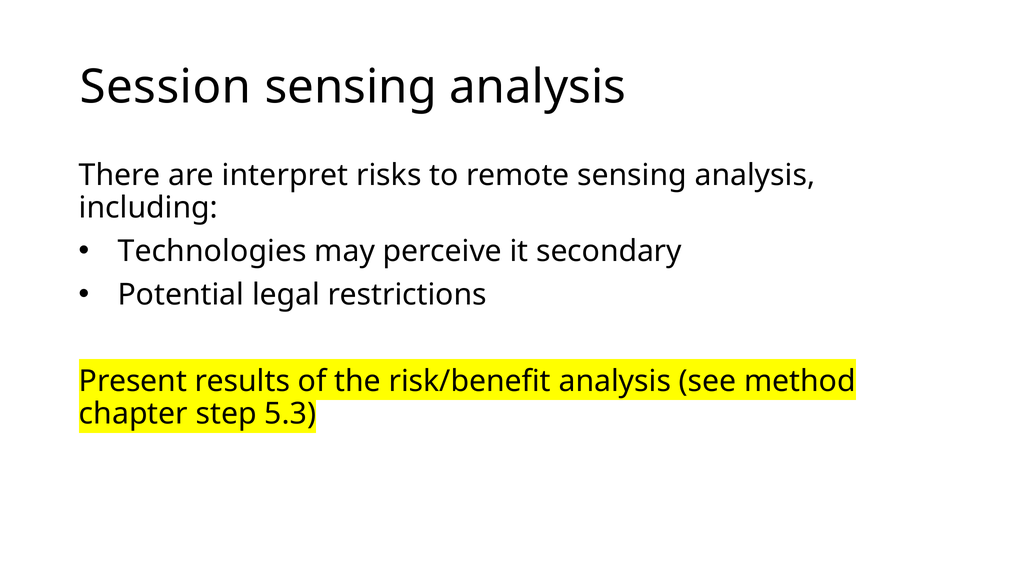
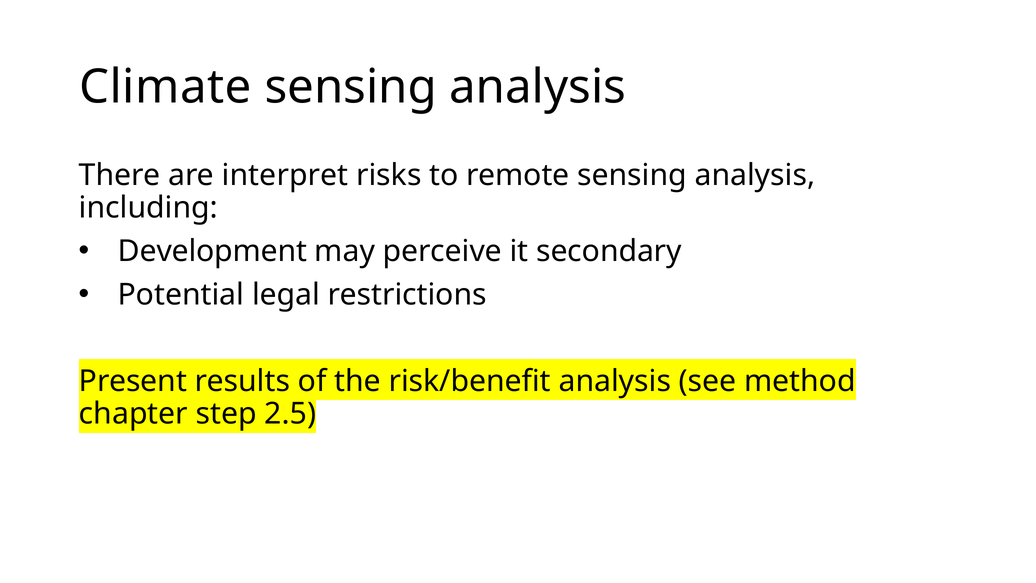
Session: Session -> Climate (165, 87)
Technologies: Technologies -> Development (212, 251)
5.3: 5.3 -> 2.5 (290, 414)
